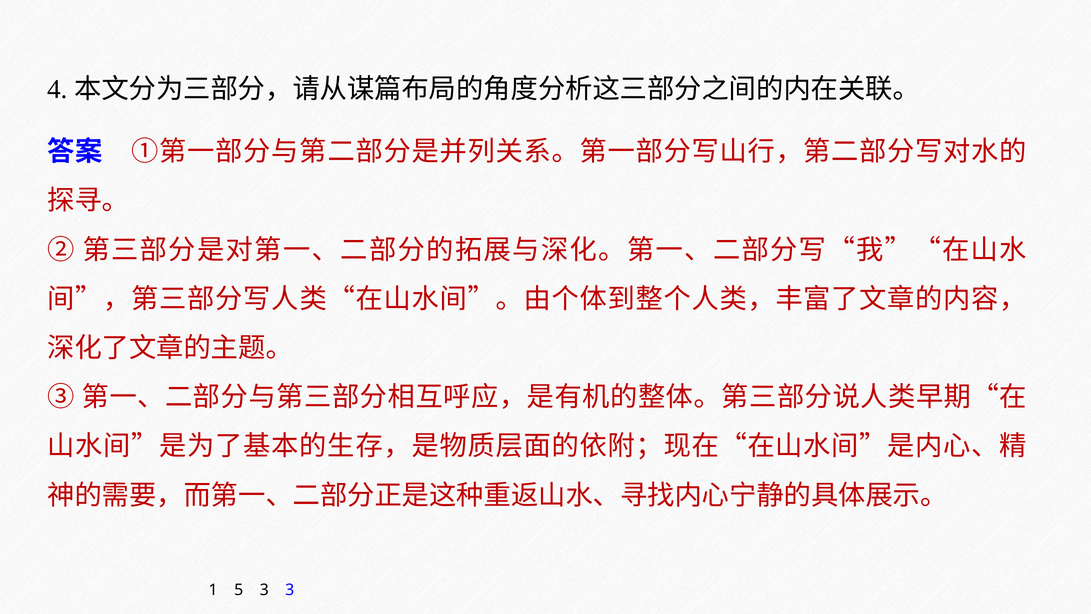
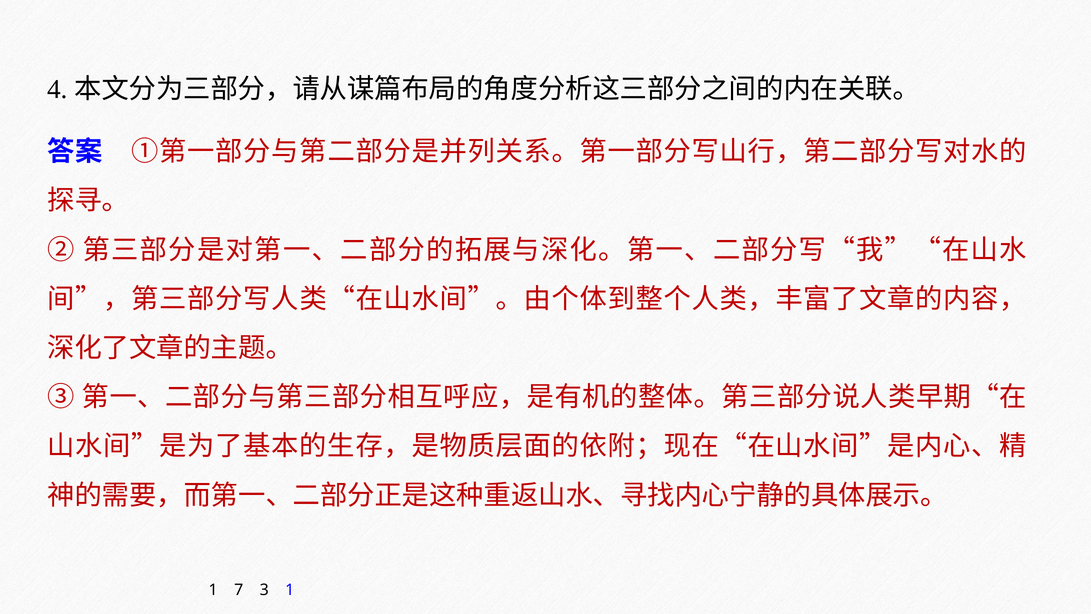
5: 5 -> 7 (239, 590)
3 3: 3 -> 1 (290, 590)
